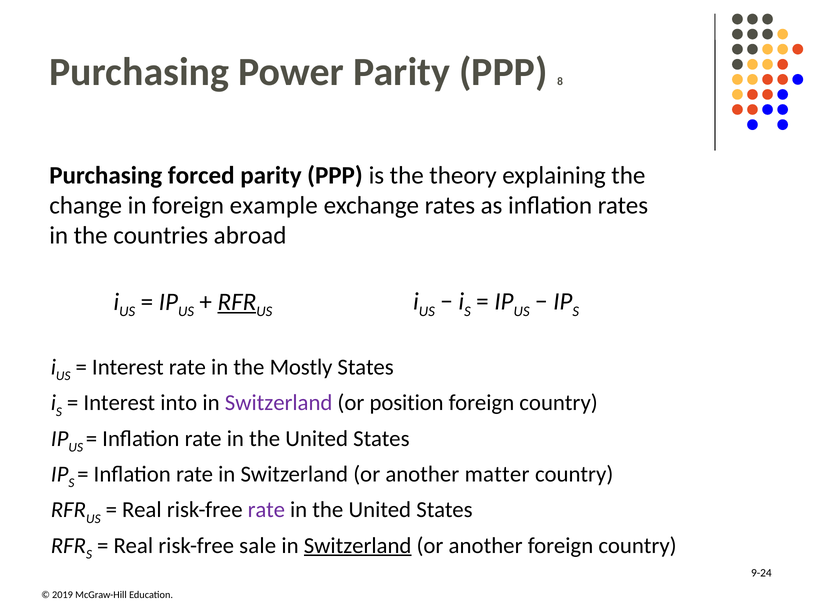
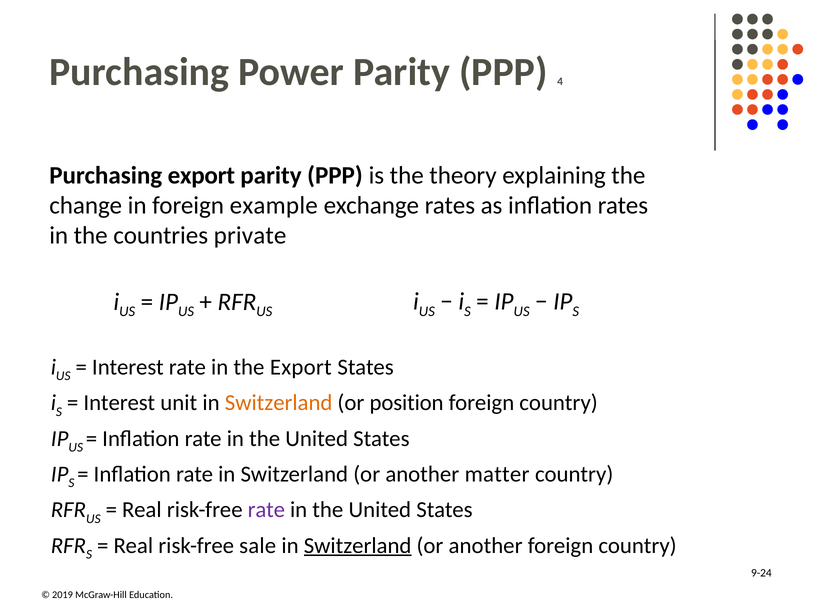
8: 8 -> 4 (560, 81)
Purchasing forced: forced -> export (201, 175)
abroad: abroad -> private (250, 235)
RFR underline: present -> none (237, 302)
the Mostly: Mostly -> Export (301, 367)
into: into -> unit (179, 403)
Switzerland colour: purple -> orange (279, 403)
